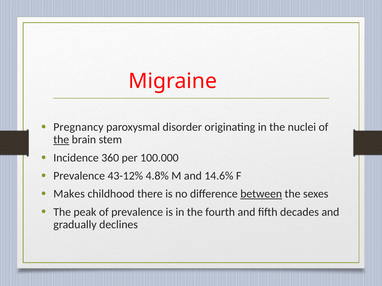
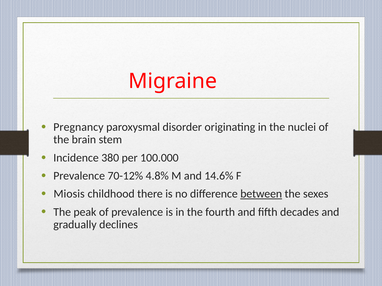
the underline: present -> none (61, 140)
360: 360 -> 380 (110, 158)
43-12%: 43-12% -> 70-12% (125, 176)
Makes: Makes -> Miosis (69, 194)
